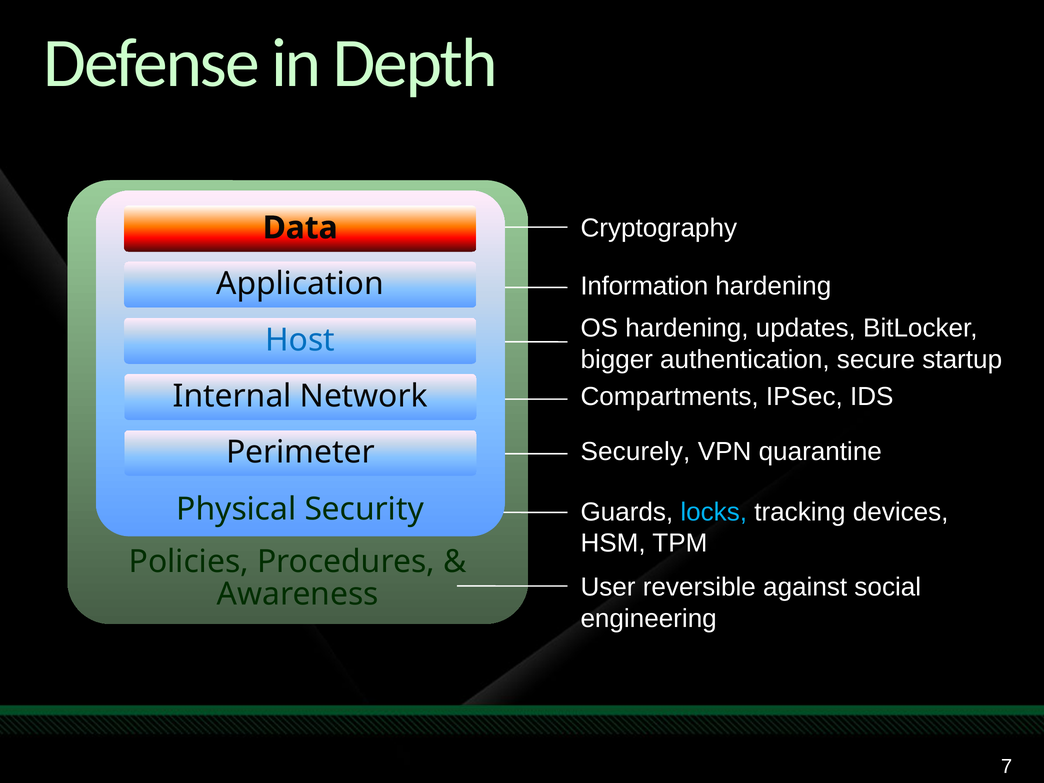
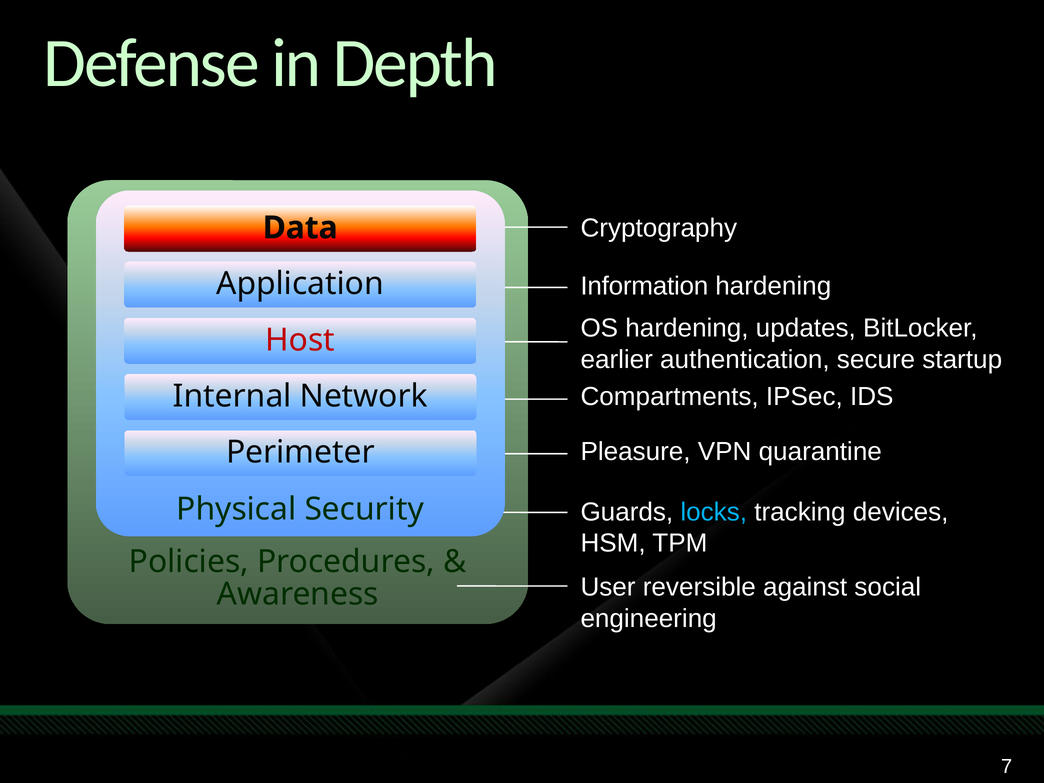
Host colour: blue -> red (300, 340)
bigger: bigger -> earlier (617, 359)
Securely: Securely -> Pleasure (636, 452)
